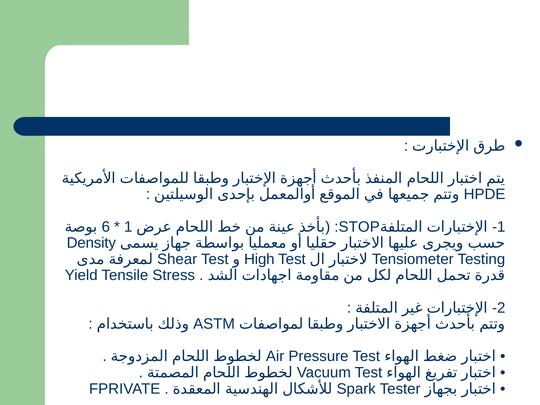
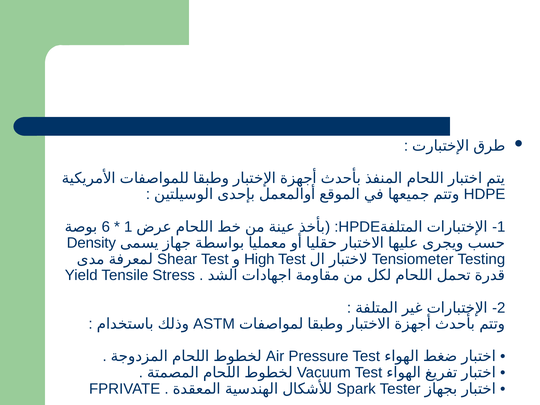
HPDE: HPDE -> HDPE (485, 194)
STOP: STOP -> HPDE (359, 227)
